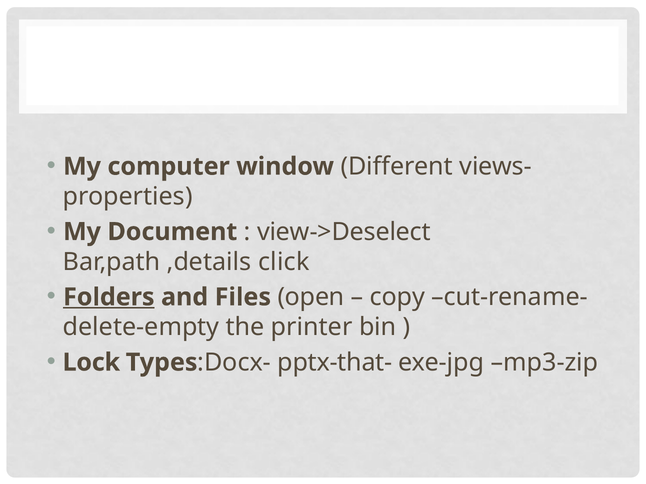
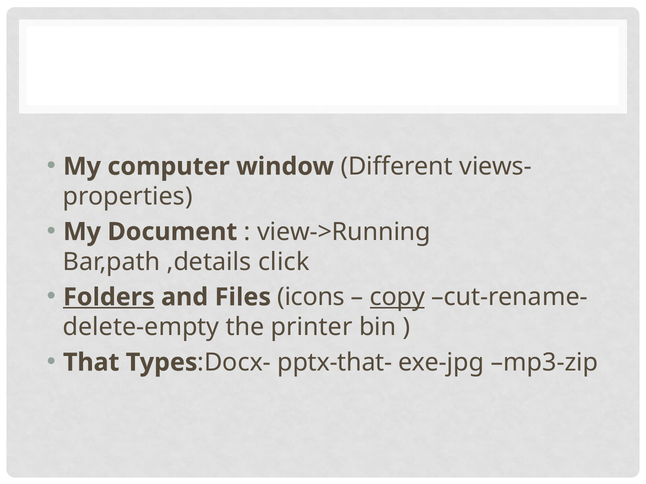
view->Deselect: view->Deselect -> view->Running (344, 232)
open: open -> icons (311, 297)
copy underline: none -> present (397, 297)
Lock: Lock -> That (91, 363)
